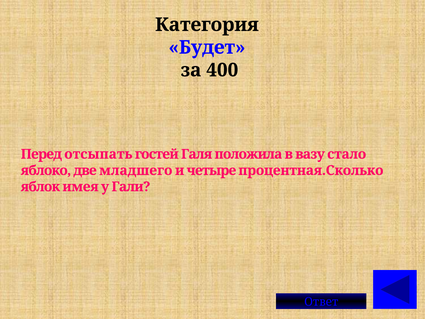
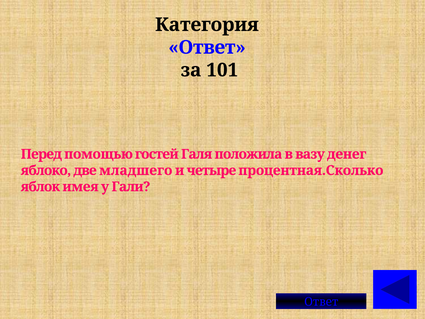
Будет: Будет -> Ответ (207, 47)
400: 400 -> 101 (222, 70)
отсыпать: отсыпать -> помощью (98, 154)
стало: стало -> денег (347, 154)
